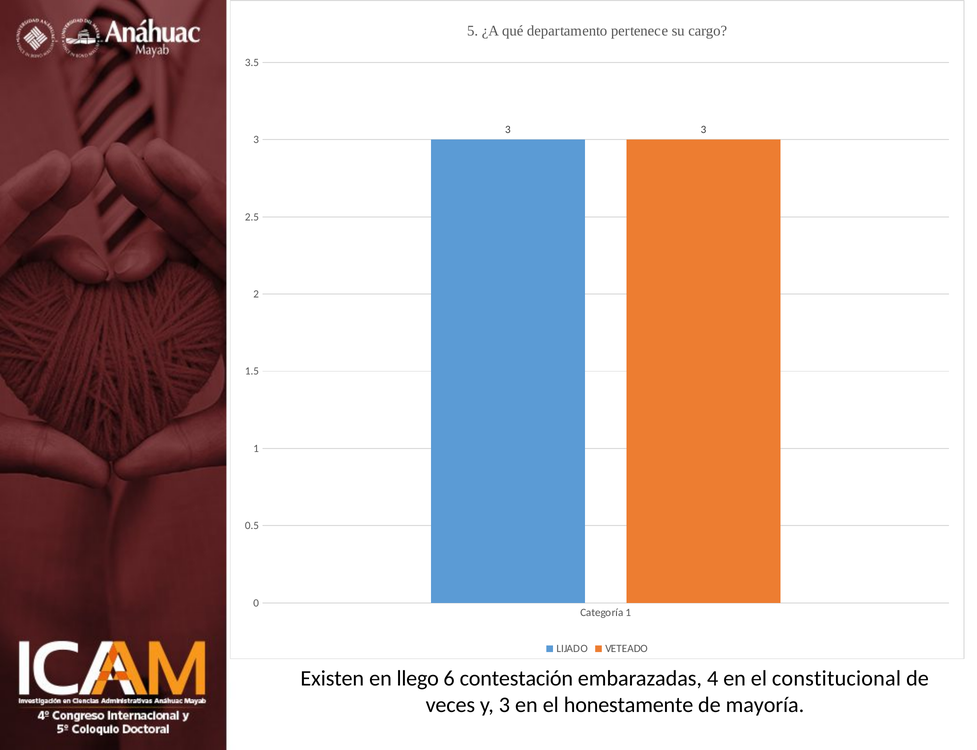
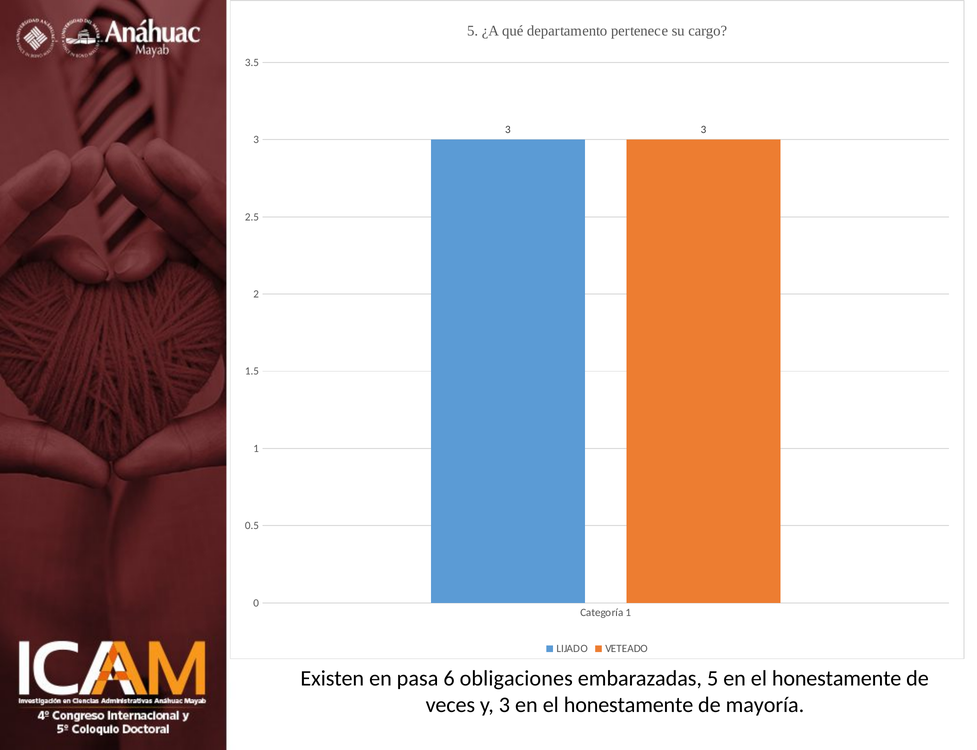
llego: llego -> pasa (418, 679)
contestación: contestación -> obligaciones (516, 679)
embarazadas 4: 4 -> 5 (713, 679)
constitucional: constitucional -> honestamente (837, 679)
